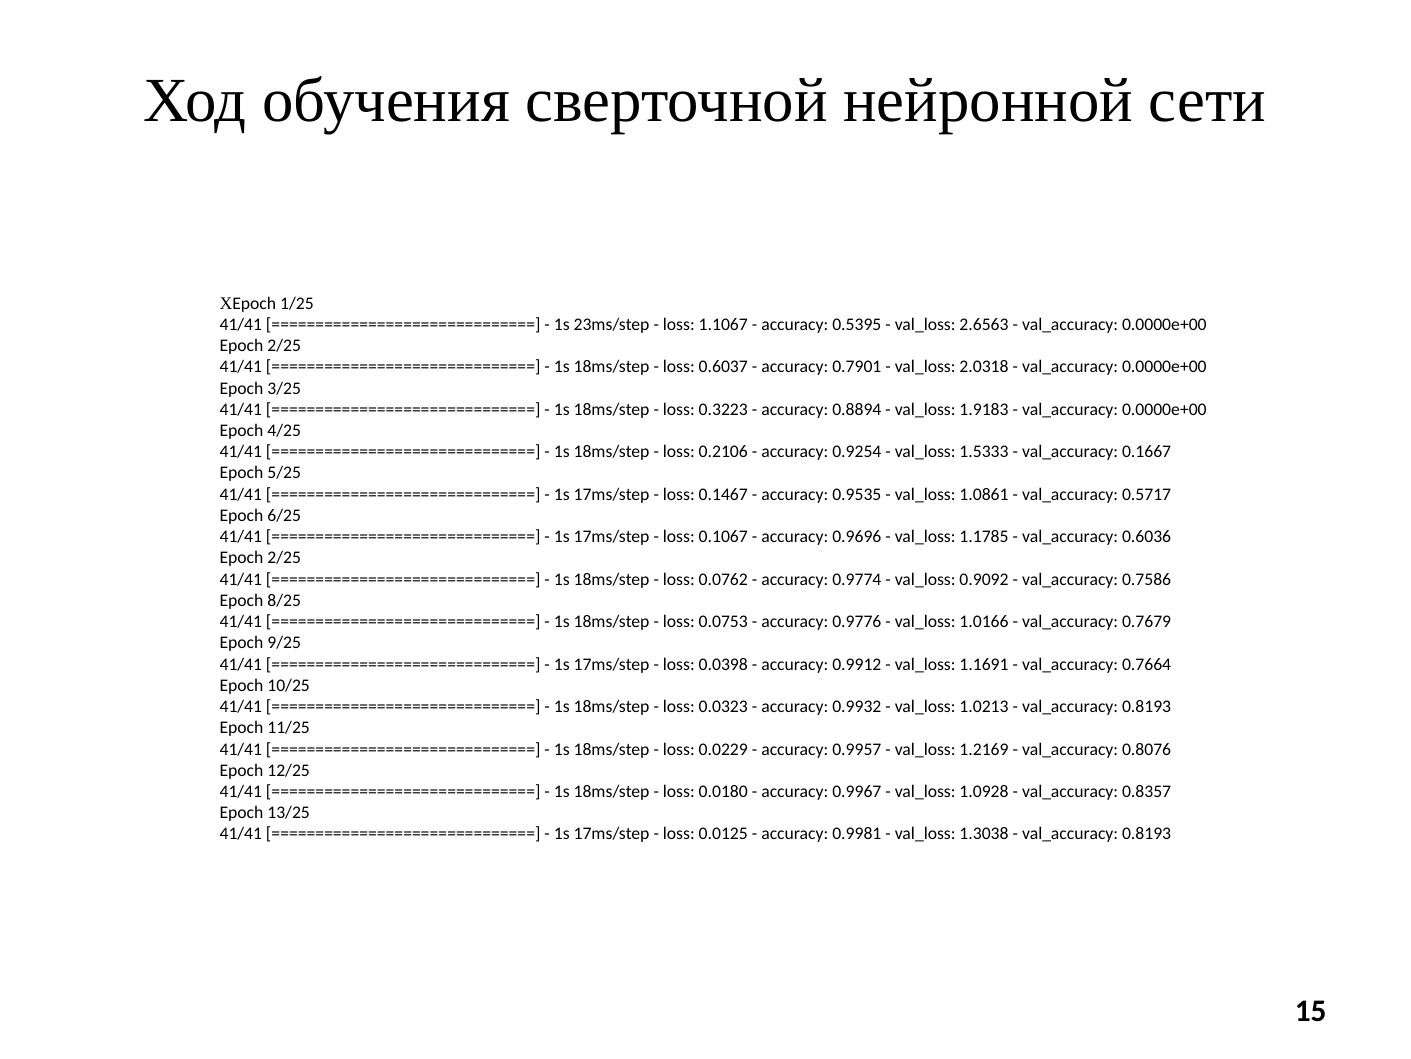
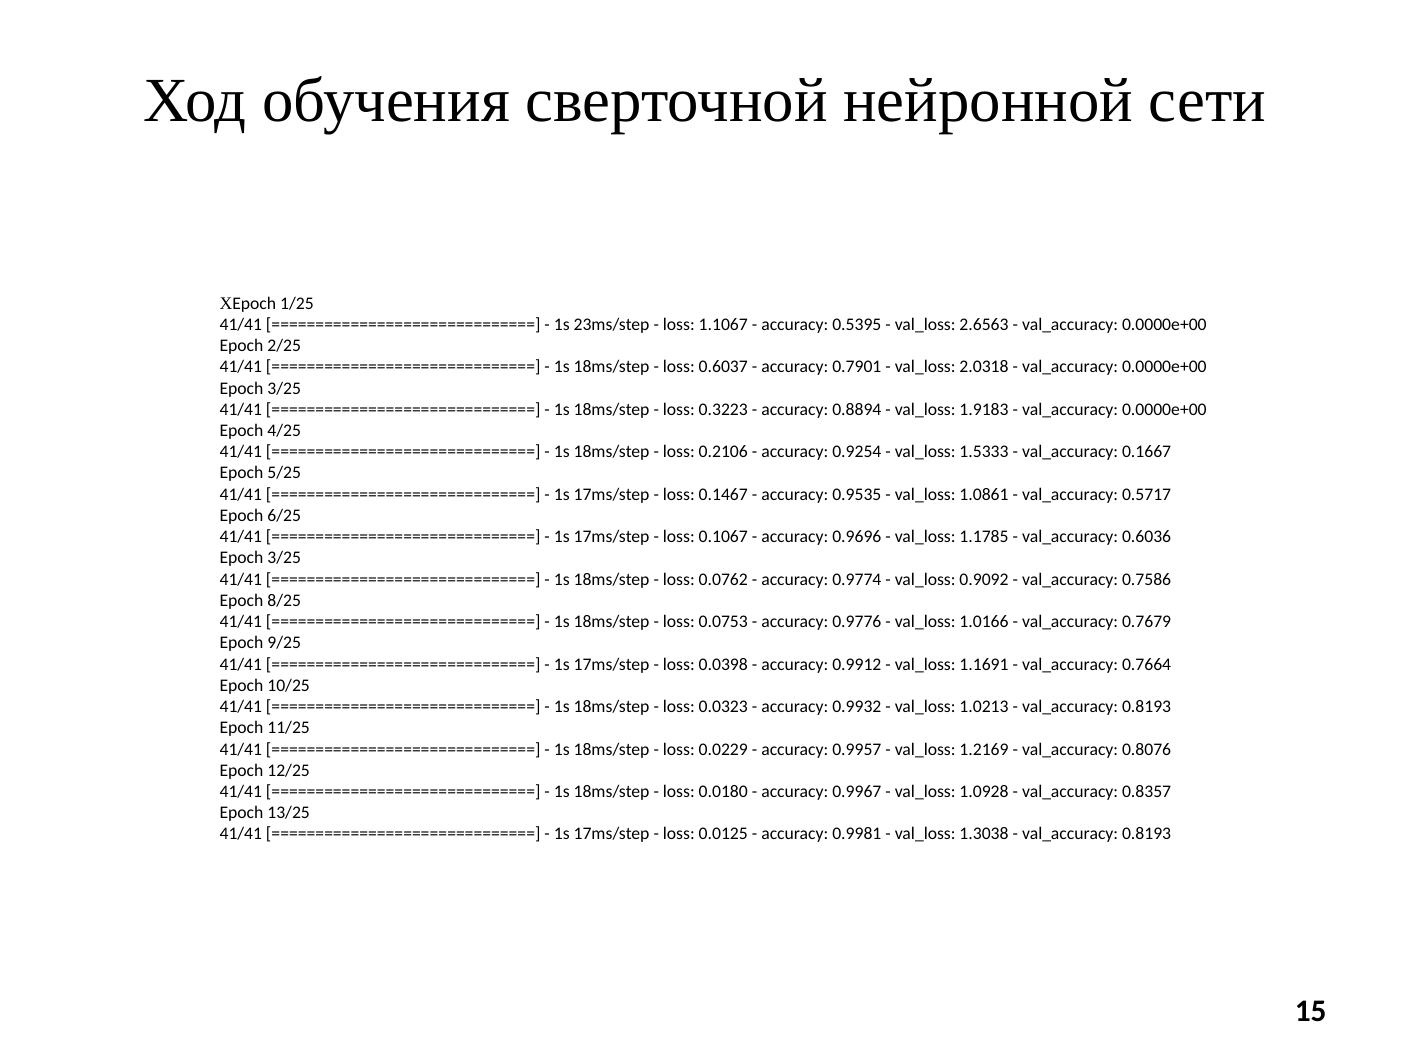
2/25: 2/25 -> 3/25 (284, 558)
